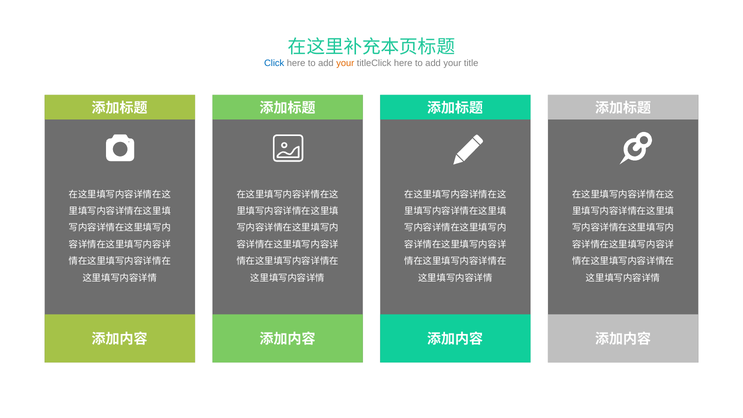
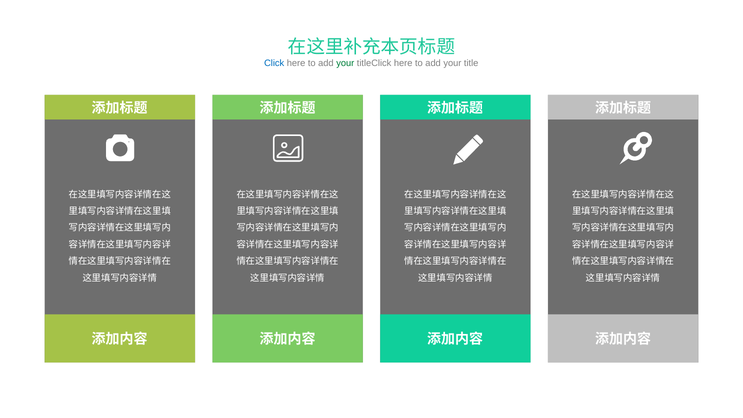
your colour: orange -> green (345, 63)
